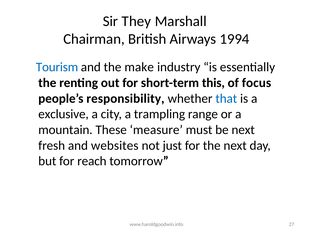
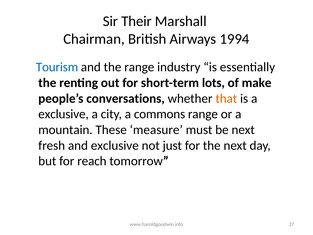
They: They -> Their (137, 21)
the make: make -> range (139, 67)
this: this -> lots (213, 83)
focus: focus -> make (257, 83)
responsibility: responsibility -> conversations (126, 98)
that colour: blue -> orange (226, 98)
trampling: trampling -> commons (160, 114)
and websites: websites -> exclusive (115, 145)
